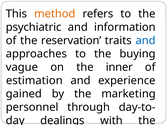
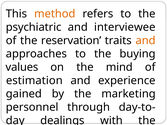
information: information -> interviewee (125, 27)
and colour: blue -> orange (146, 41)
vague: vague -> values (22, 67)
inner: inner -> mind (119, 67)
